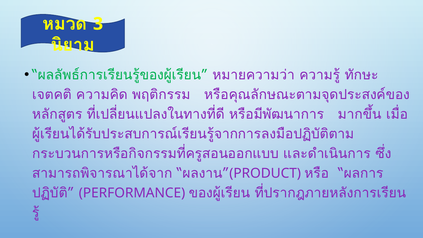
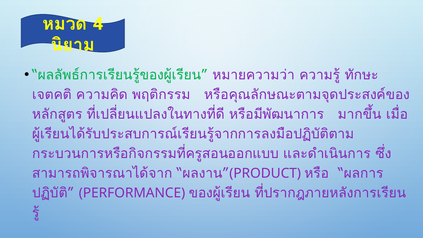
3: 3 -> 4 (98, 24)
